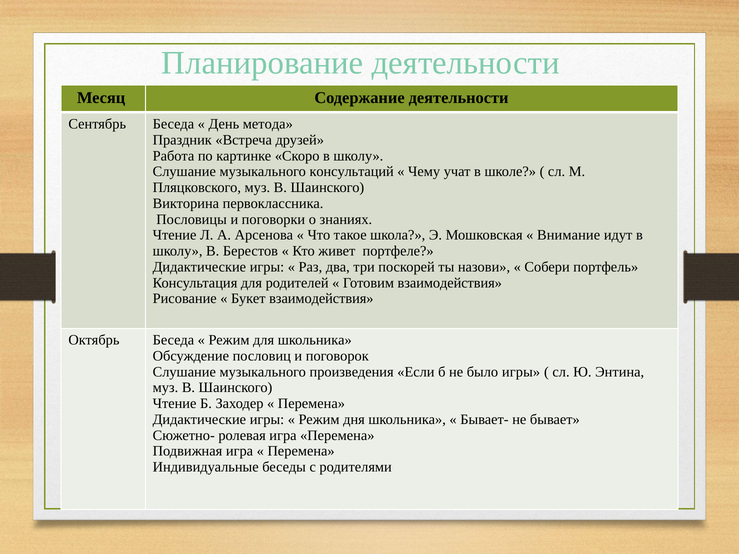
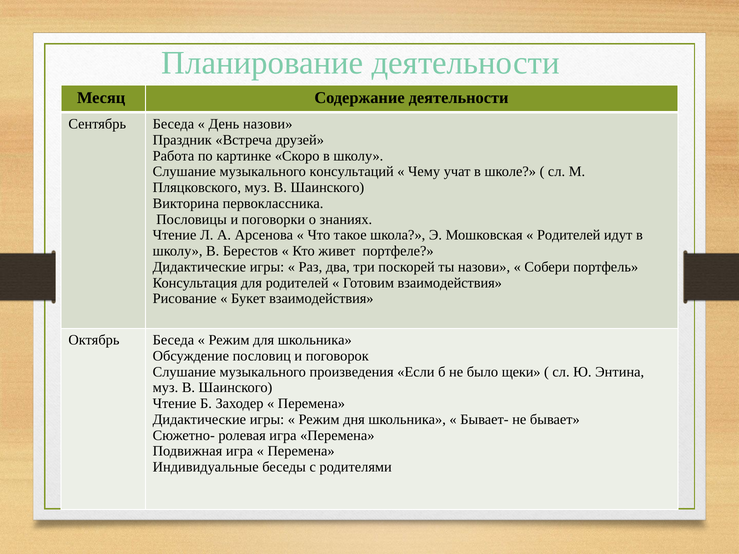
День метода: метода -> назови (268, 124)
Внимание: Внимание -> Родителей (569, 235)
было игры: игры -> щеки (521, 372)
